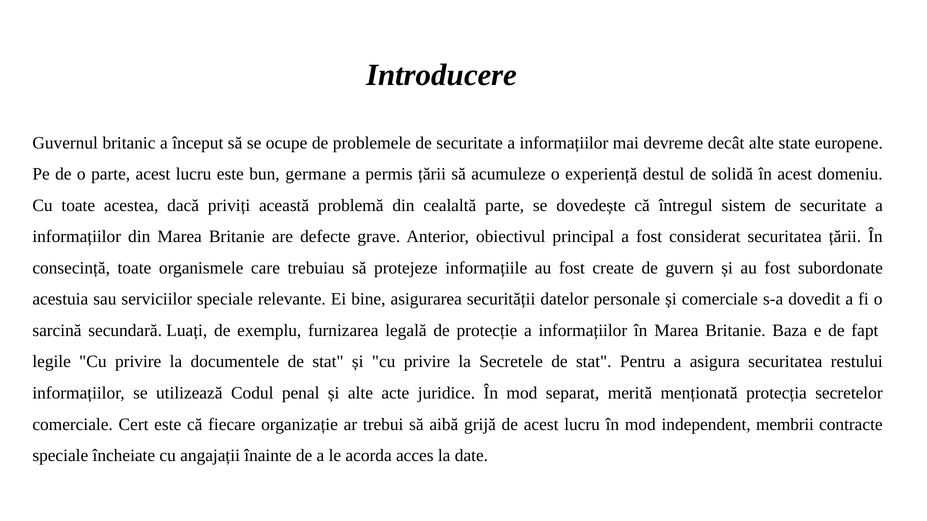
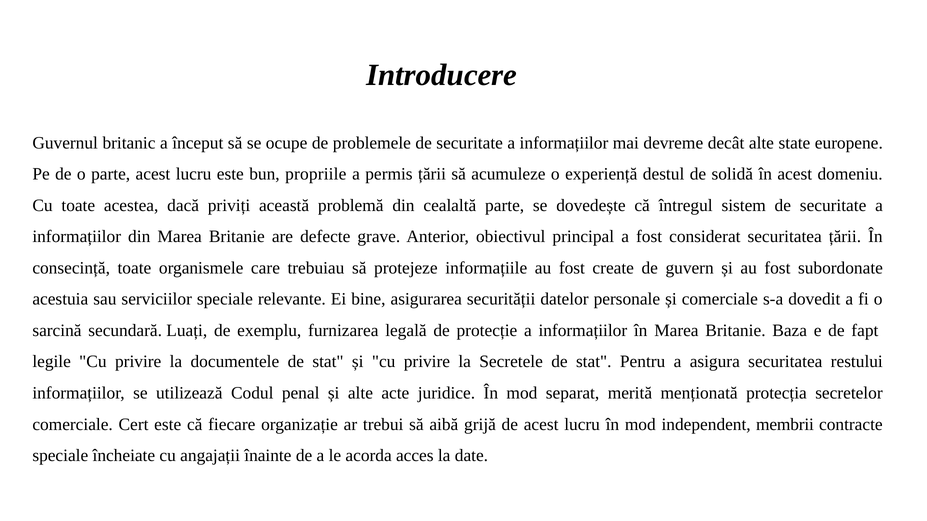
germane: germane -> propriile (316, 174)
